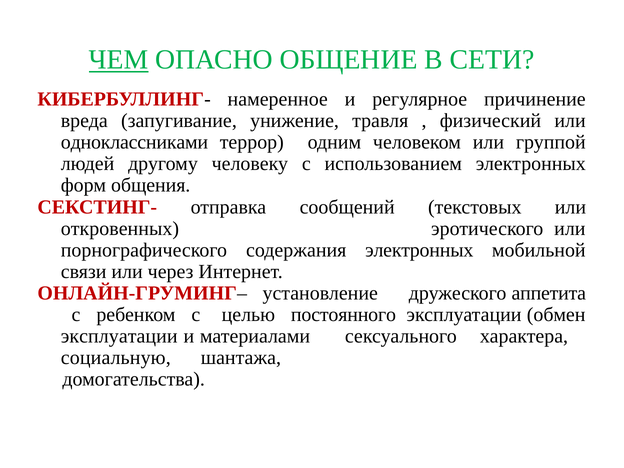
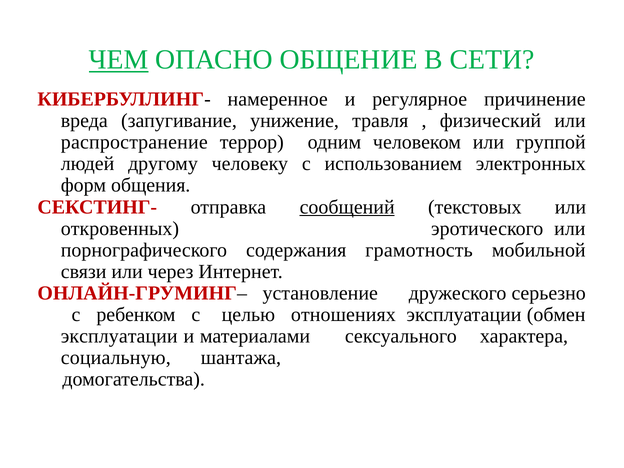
одноклассниками: одноклассниками -> распространение (134, 142)
сообщений underline: none -> present (347, 207)
содержания электронных: электронных -> грамотность (419, 250)
аппетита: аппетита -> серьезно (549, 293)
постоянного: постоянного -> отношениях (343, 315)
